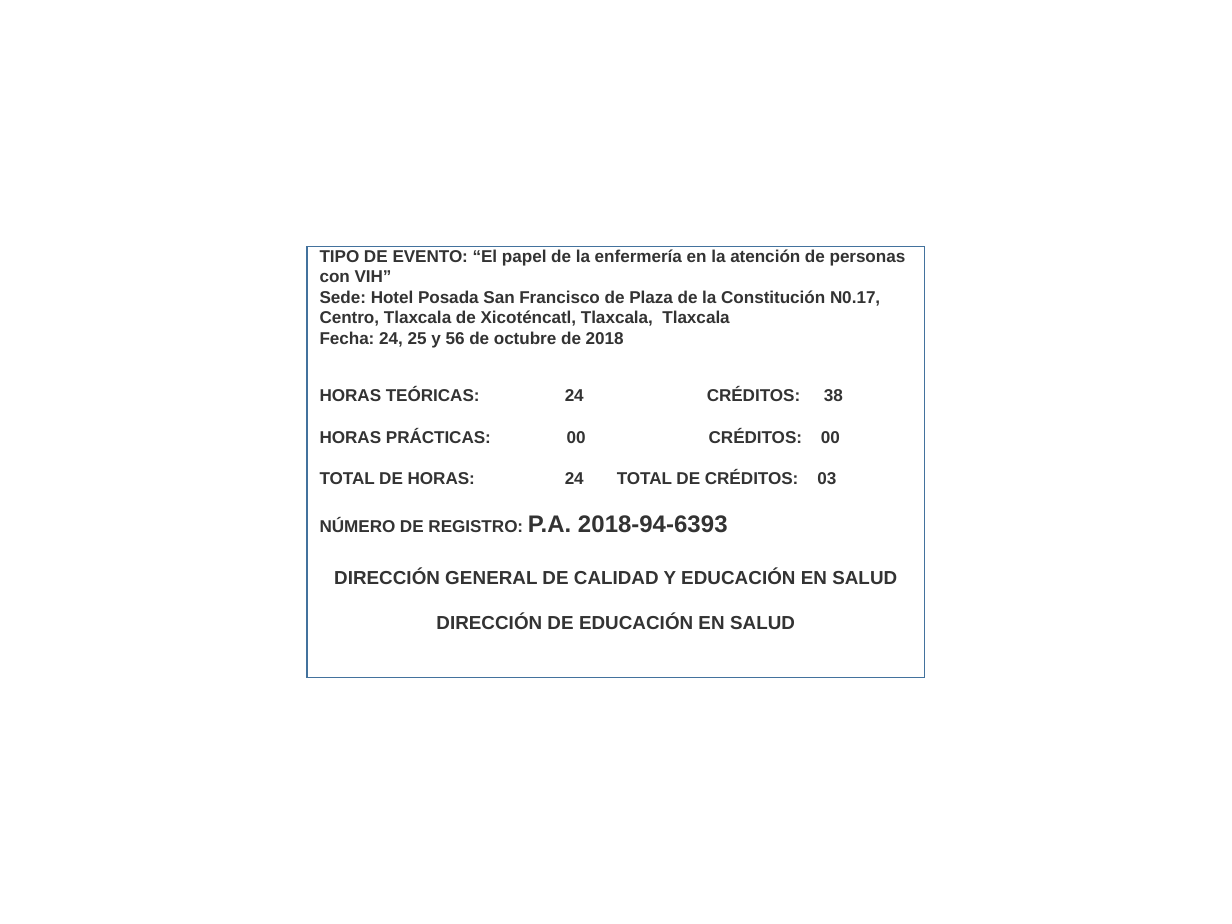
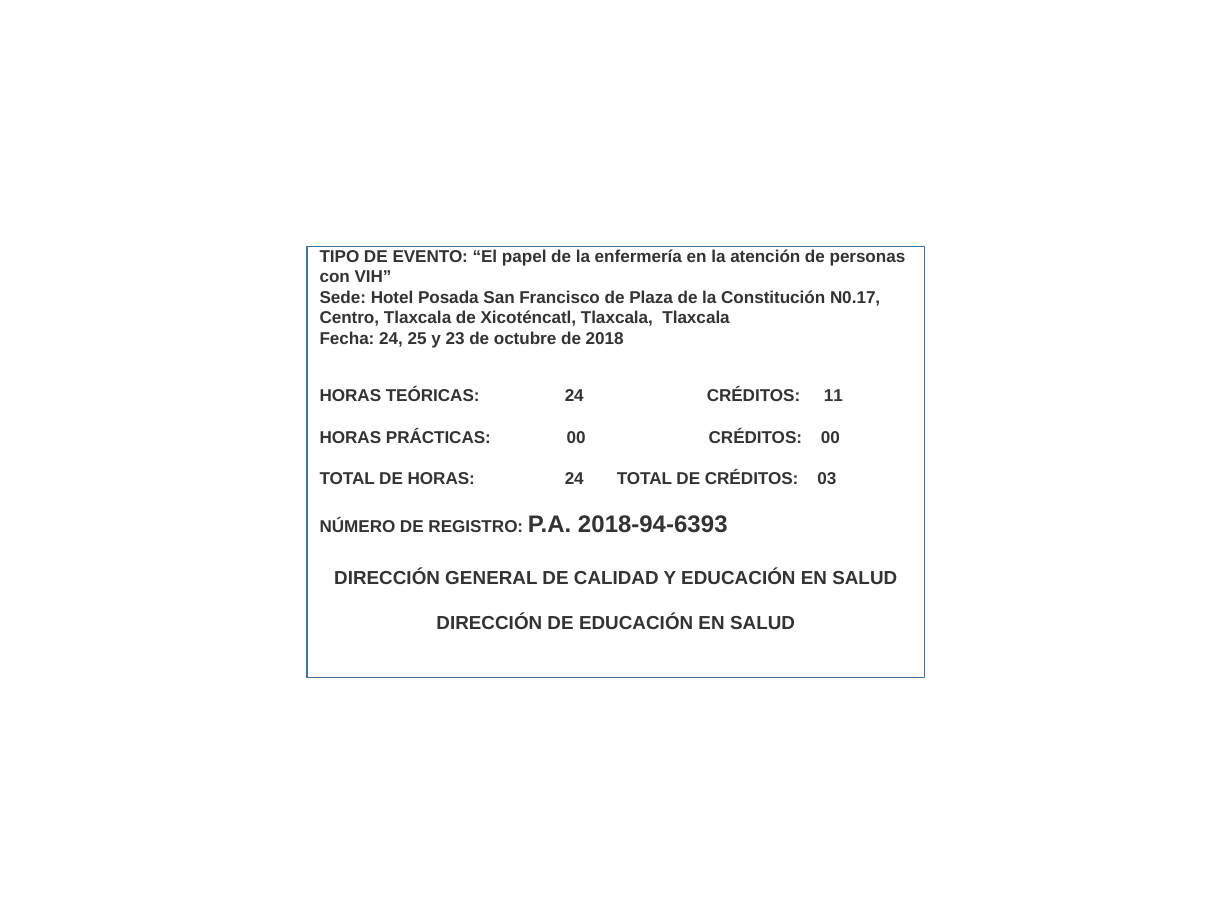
56: 56 -> 23 (455, 339)
38: 38 -> 11 (833, 396)
